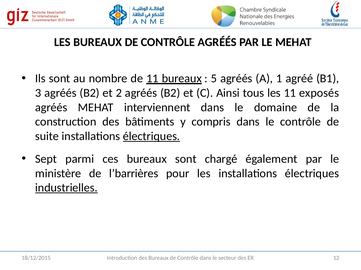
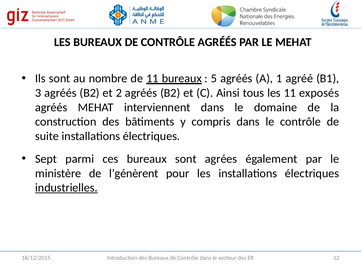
électriques underline: present -> none (151, 136)
chargé: chargé -> agrées (221, 159)
l’barrières: l’barrières -> l’génèrent (134, 174)
